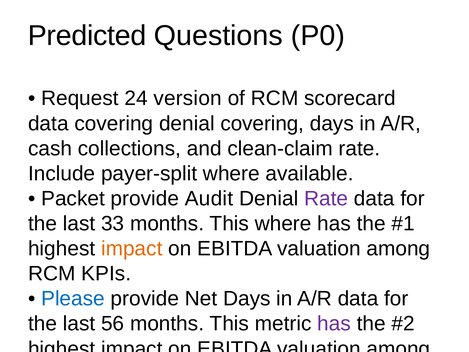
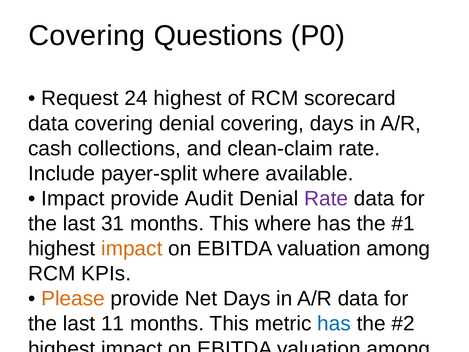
Predicted: Predicted -> Covering (87, 36)
24 version: version -> highest (188, 98)
Packet: Packet -> Impact (73, 198)
33: 33 -> 31 (113, 223)
Please colour: blue -> orange (73, 299)
56: 56 -> 11 (113, 324)
has colour: purple -> blue (334, 324)
